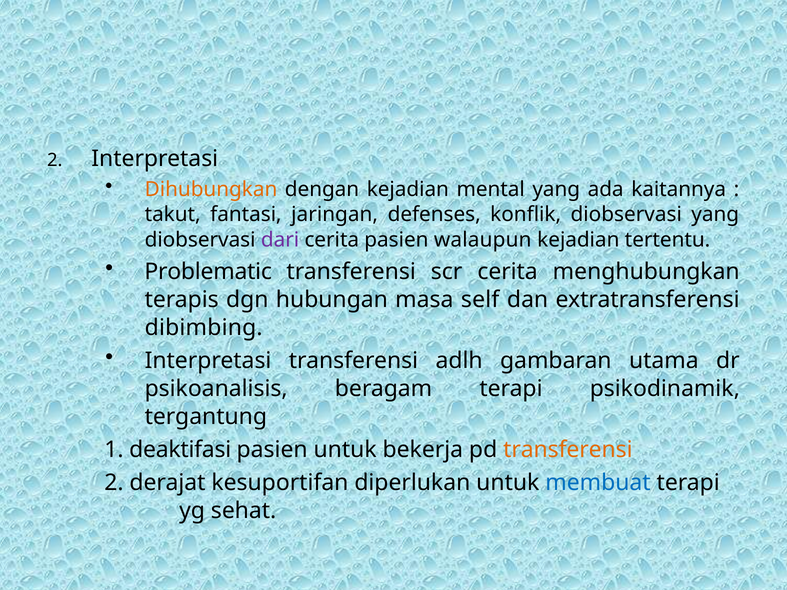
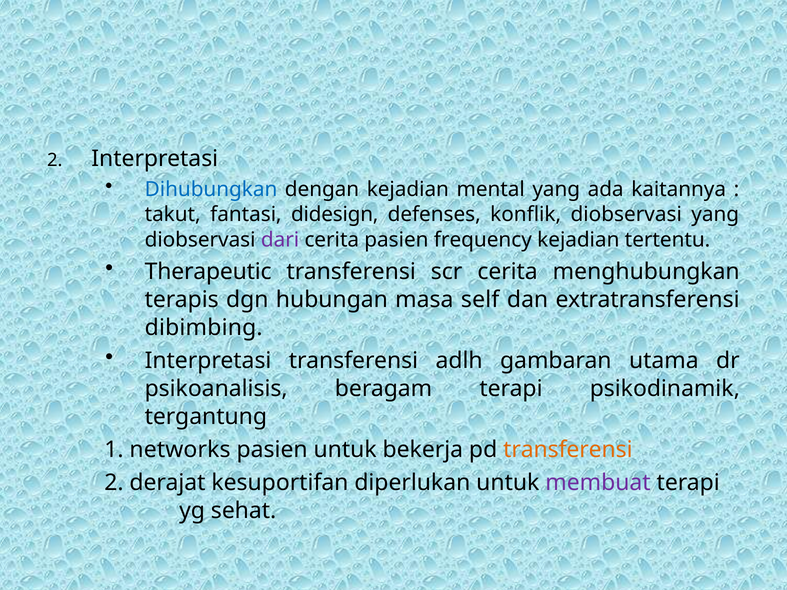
Dihubungkan colour: orange -> blue (211, 189)
jaringan: jaringan -> didesign (335, 215)
walaupun: walaupun -> frequency (483, 240)
Problematic: Problematic -> Therapeutic (208, 272)
deaktifasi: deaktifasi -> networks (180, 450)
membuat colour: blue -> purple (598, 483)
